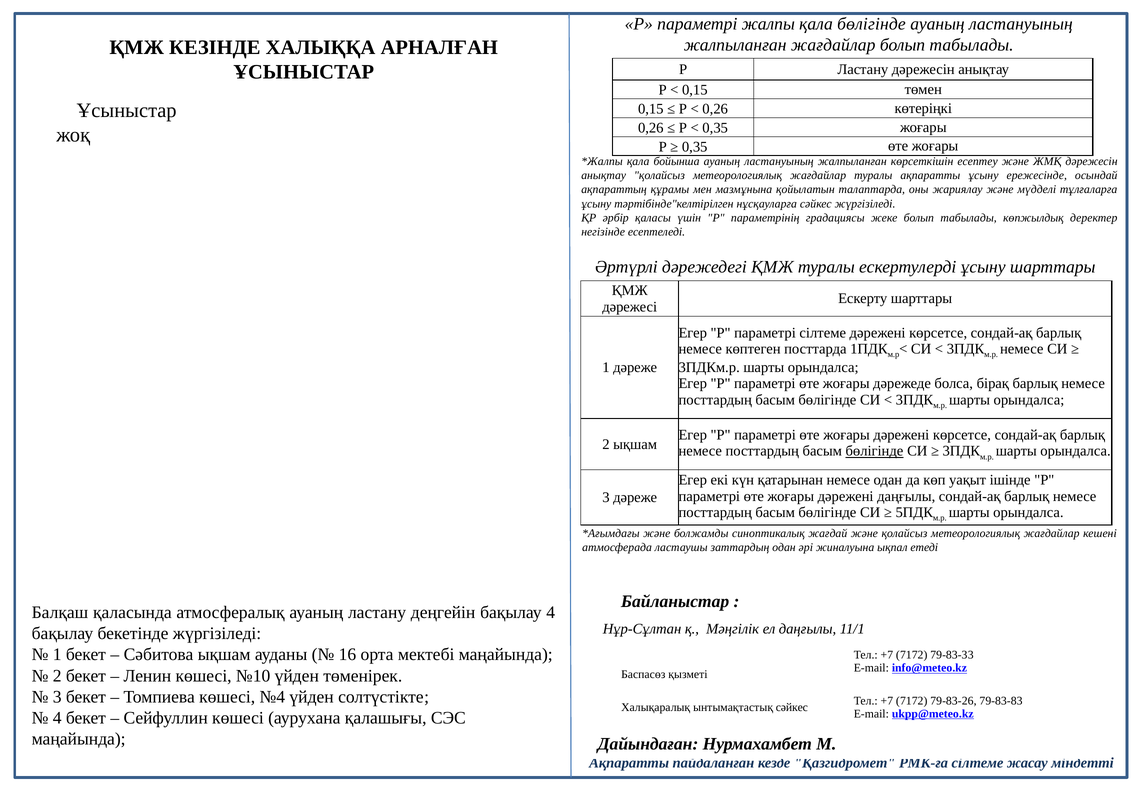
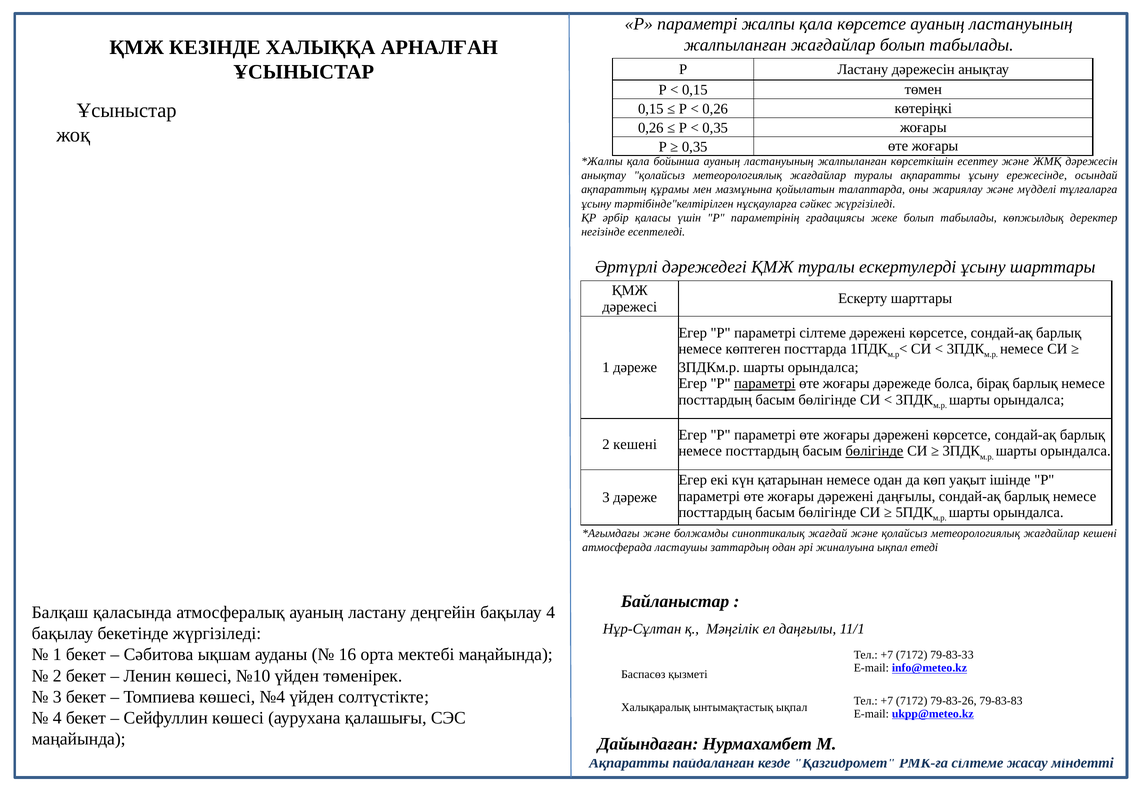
қала бөлігінде: бөлігінде -> көрсетсе (872, 24)
параметрі underline: none -> present (765, 383)
2 ықшам: ықшам -> кешені (635, 444)
ынтымақтастық сәйкес: сәйкес -> ықпал (792, 707)
